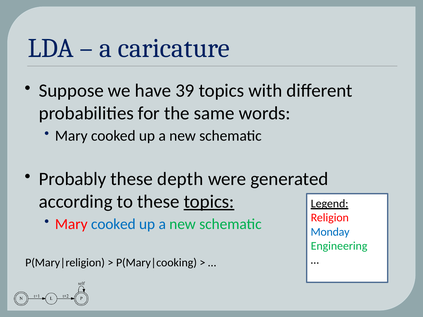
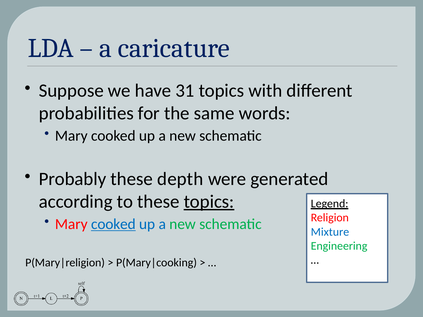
39: 39 -> 31 (185, 91)
cooked underline: none -> present (113, 224)
Monday: Monday -> Mixture (330, 232)
